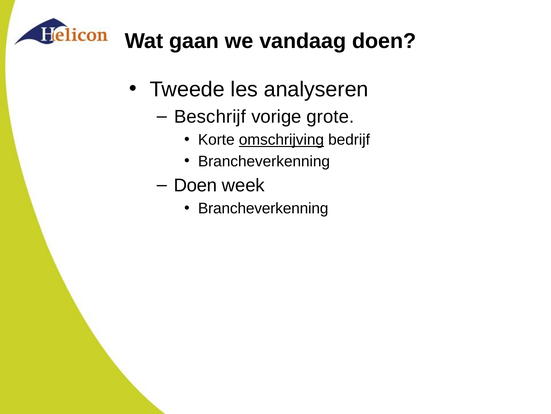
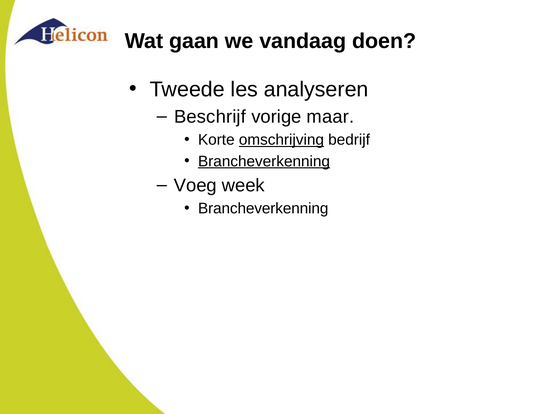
grote: grote -> maar (330, 117)
Brancheverkenning underline: none -> present (264, 161)
Doen: Doen -> Voeg (195, 185)
